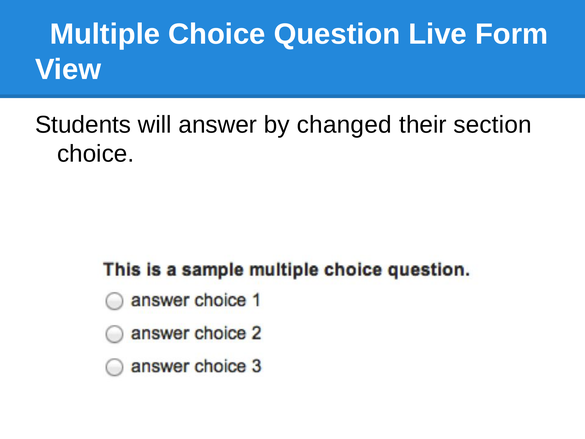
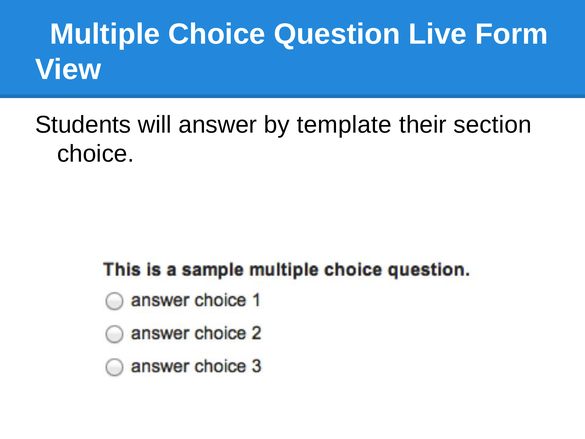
changed: changed -> template (344, 125)
